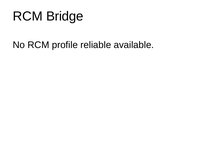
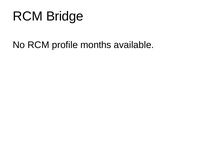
reliable: reliable -> months (96, 45)
